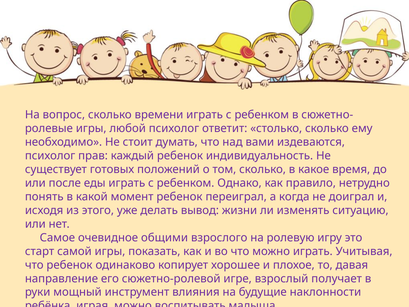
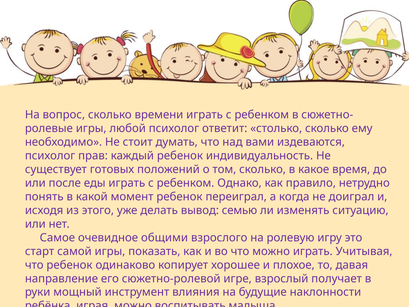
жизни: жизни -> семью (240, 210)
